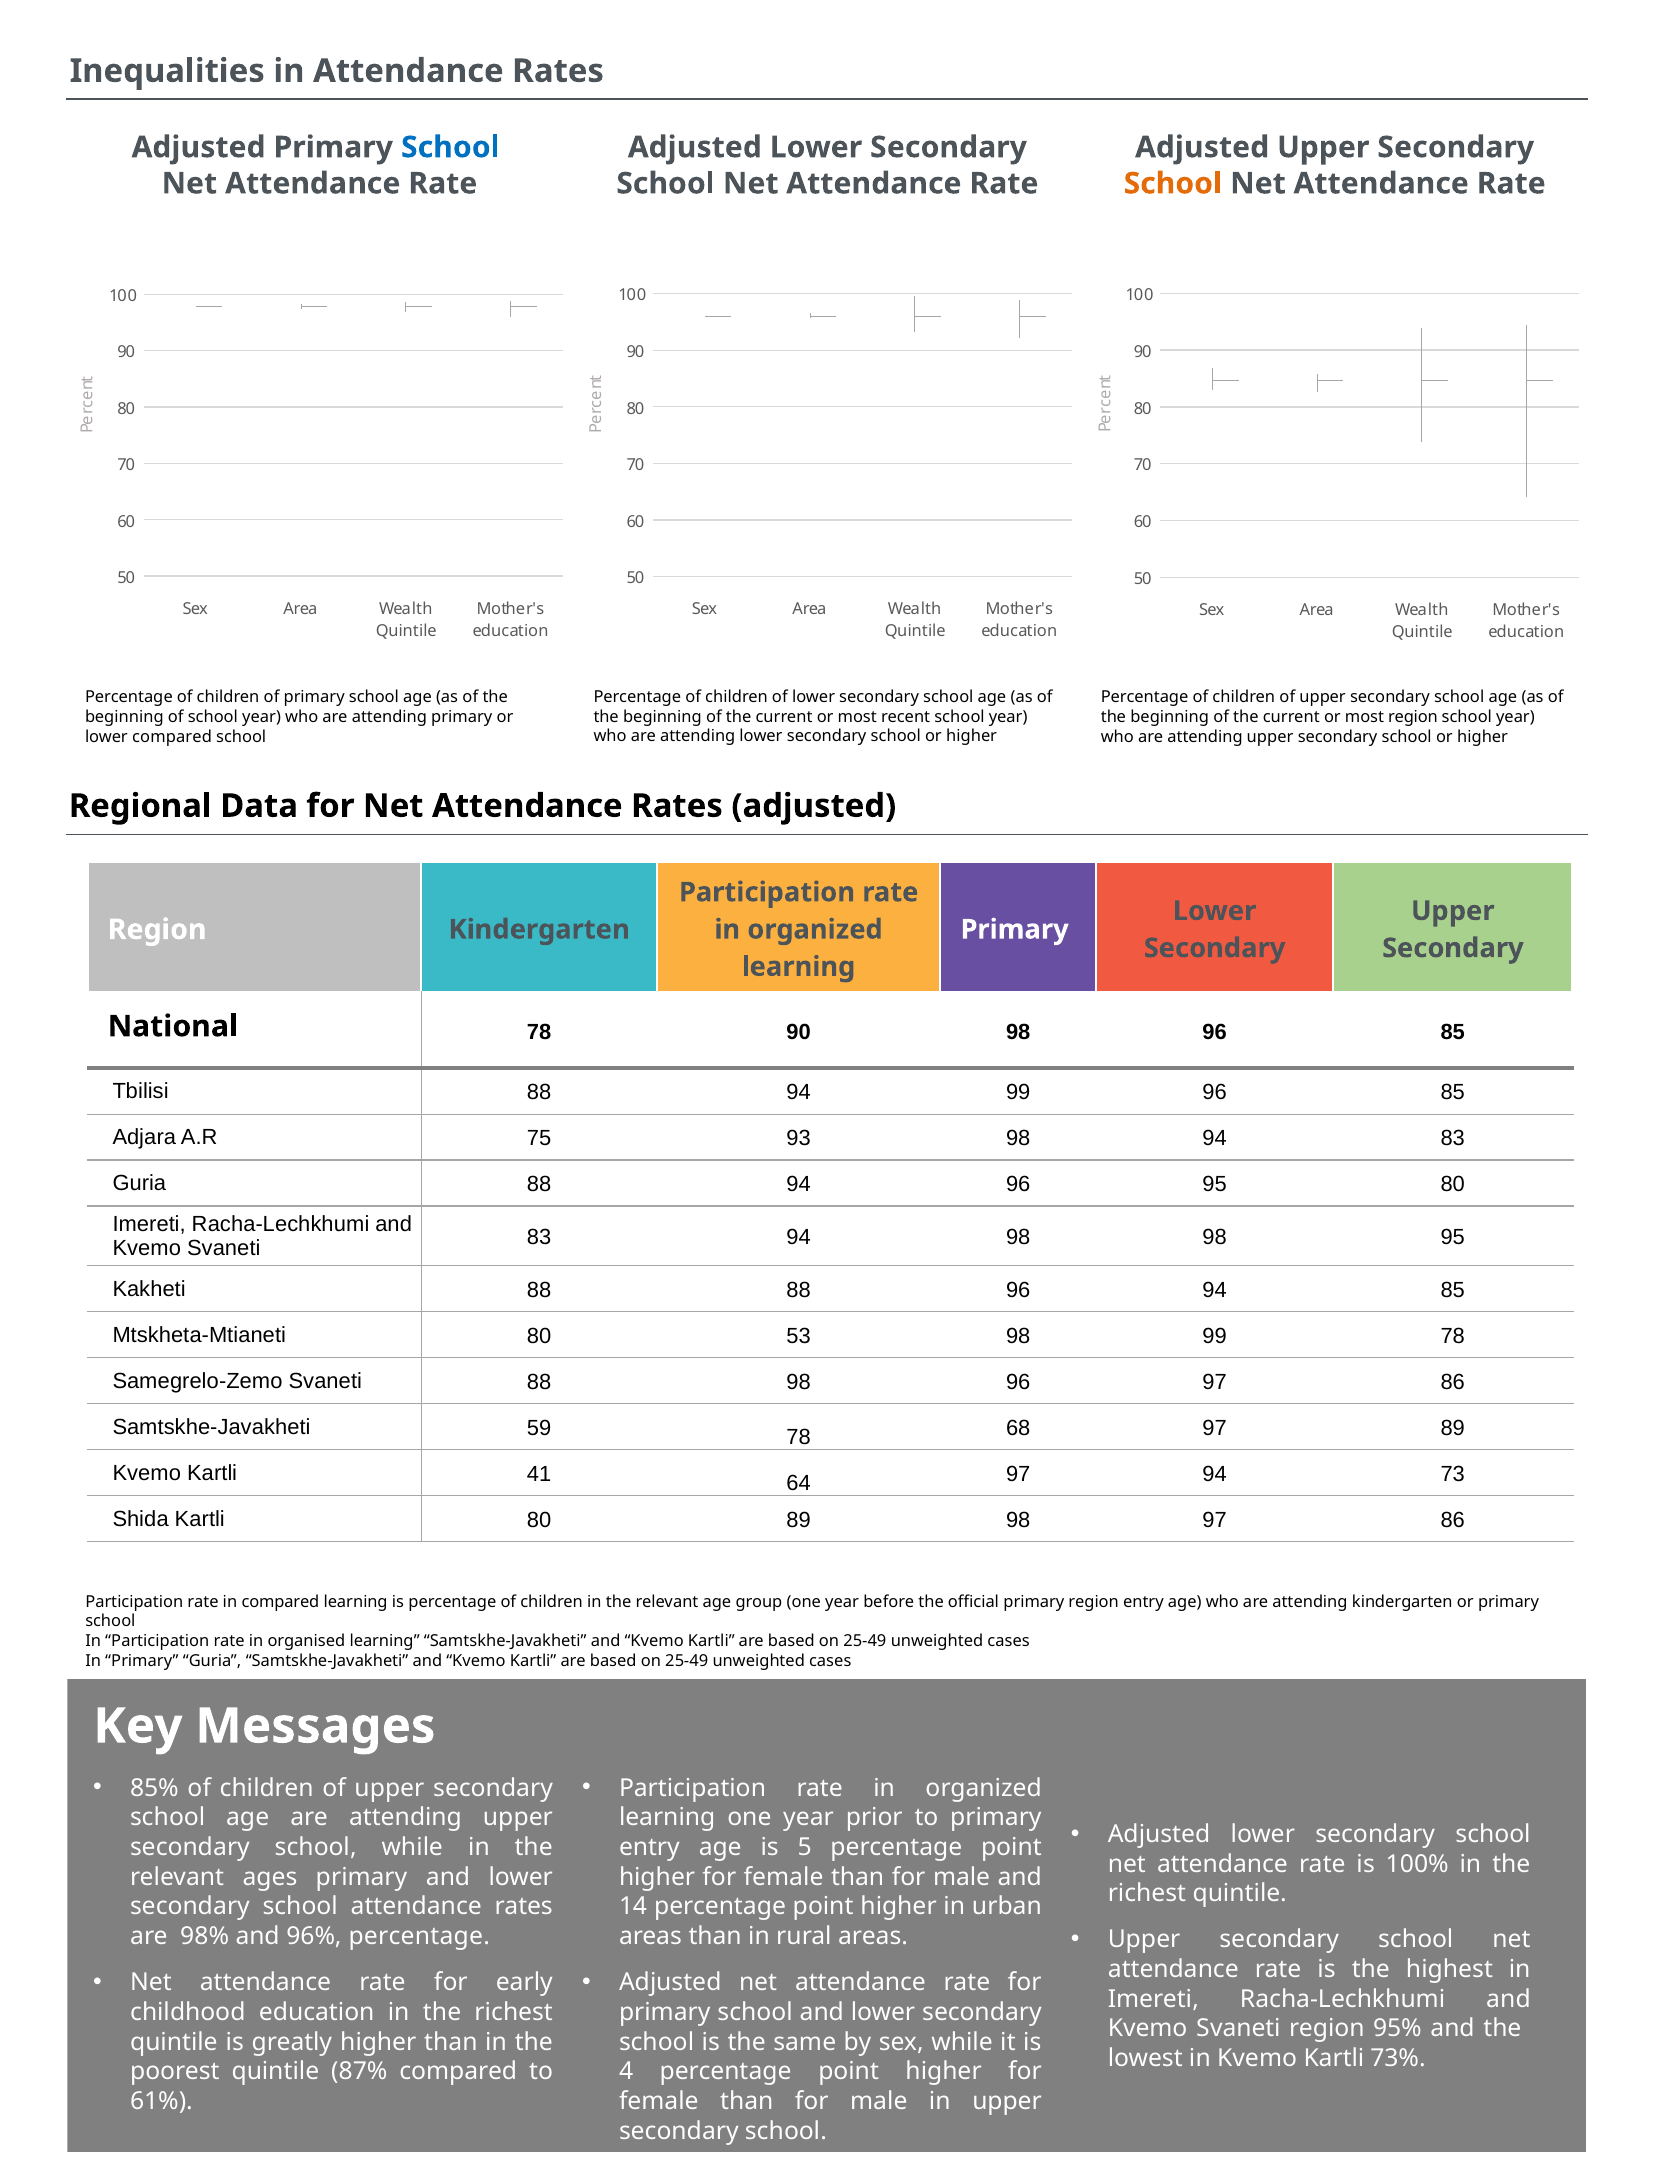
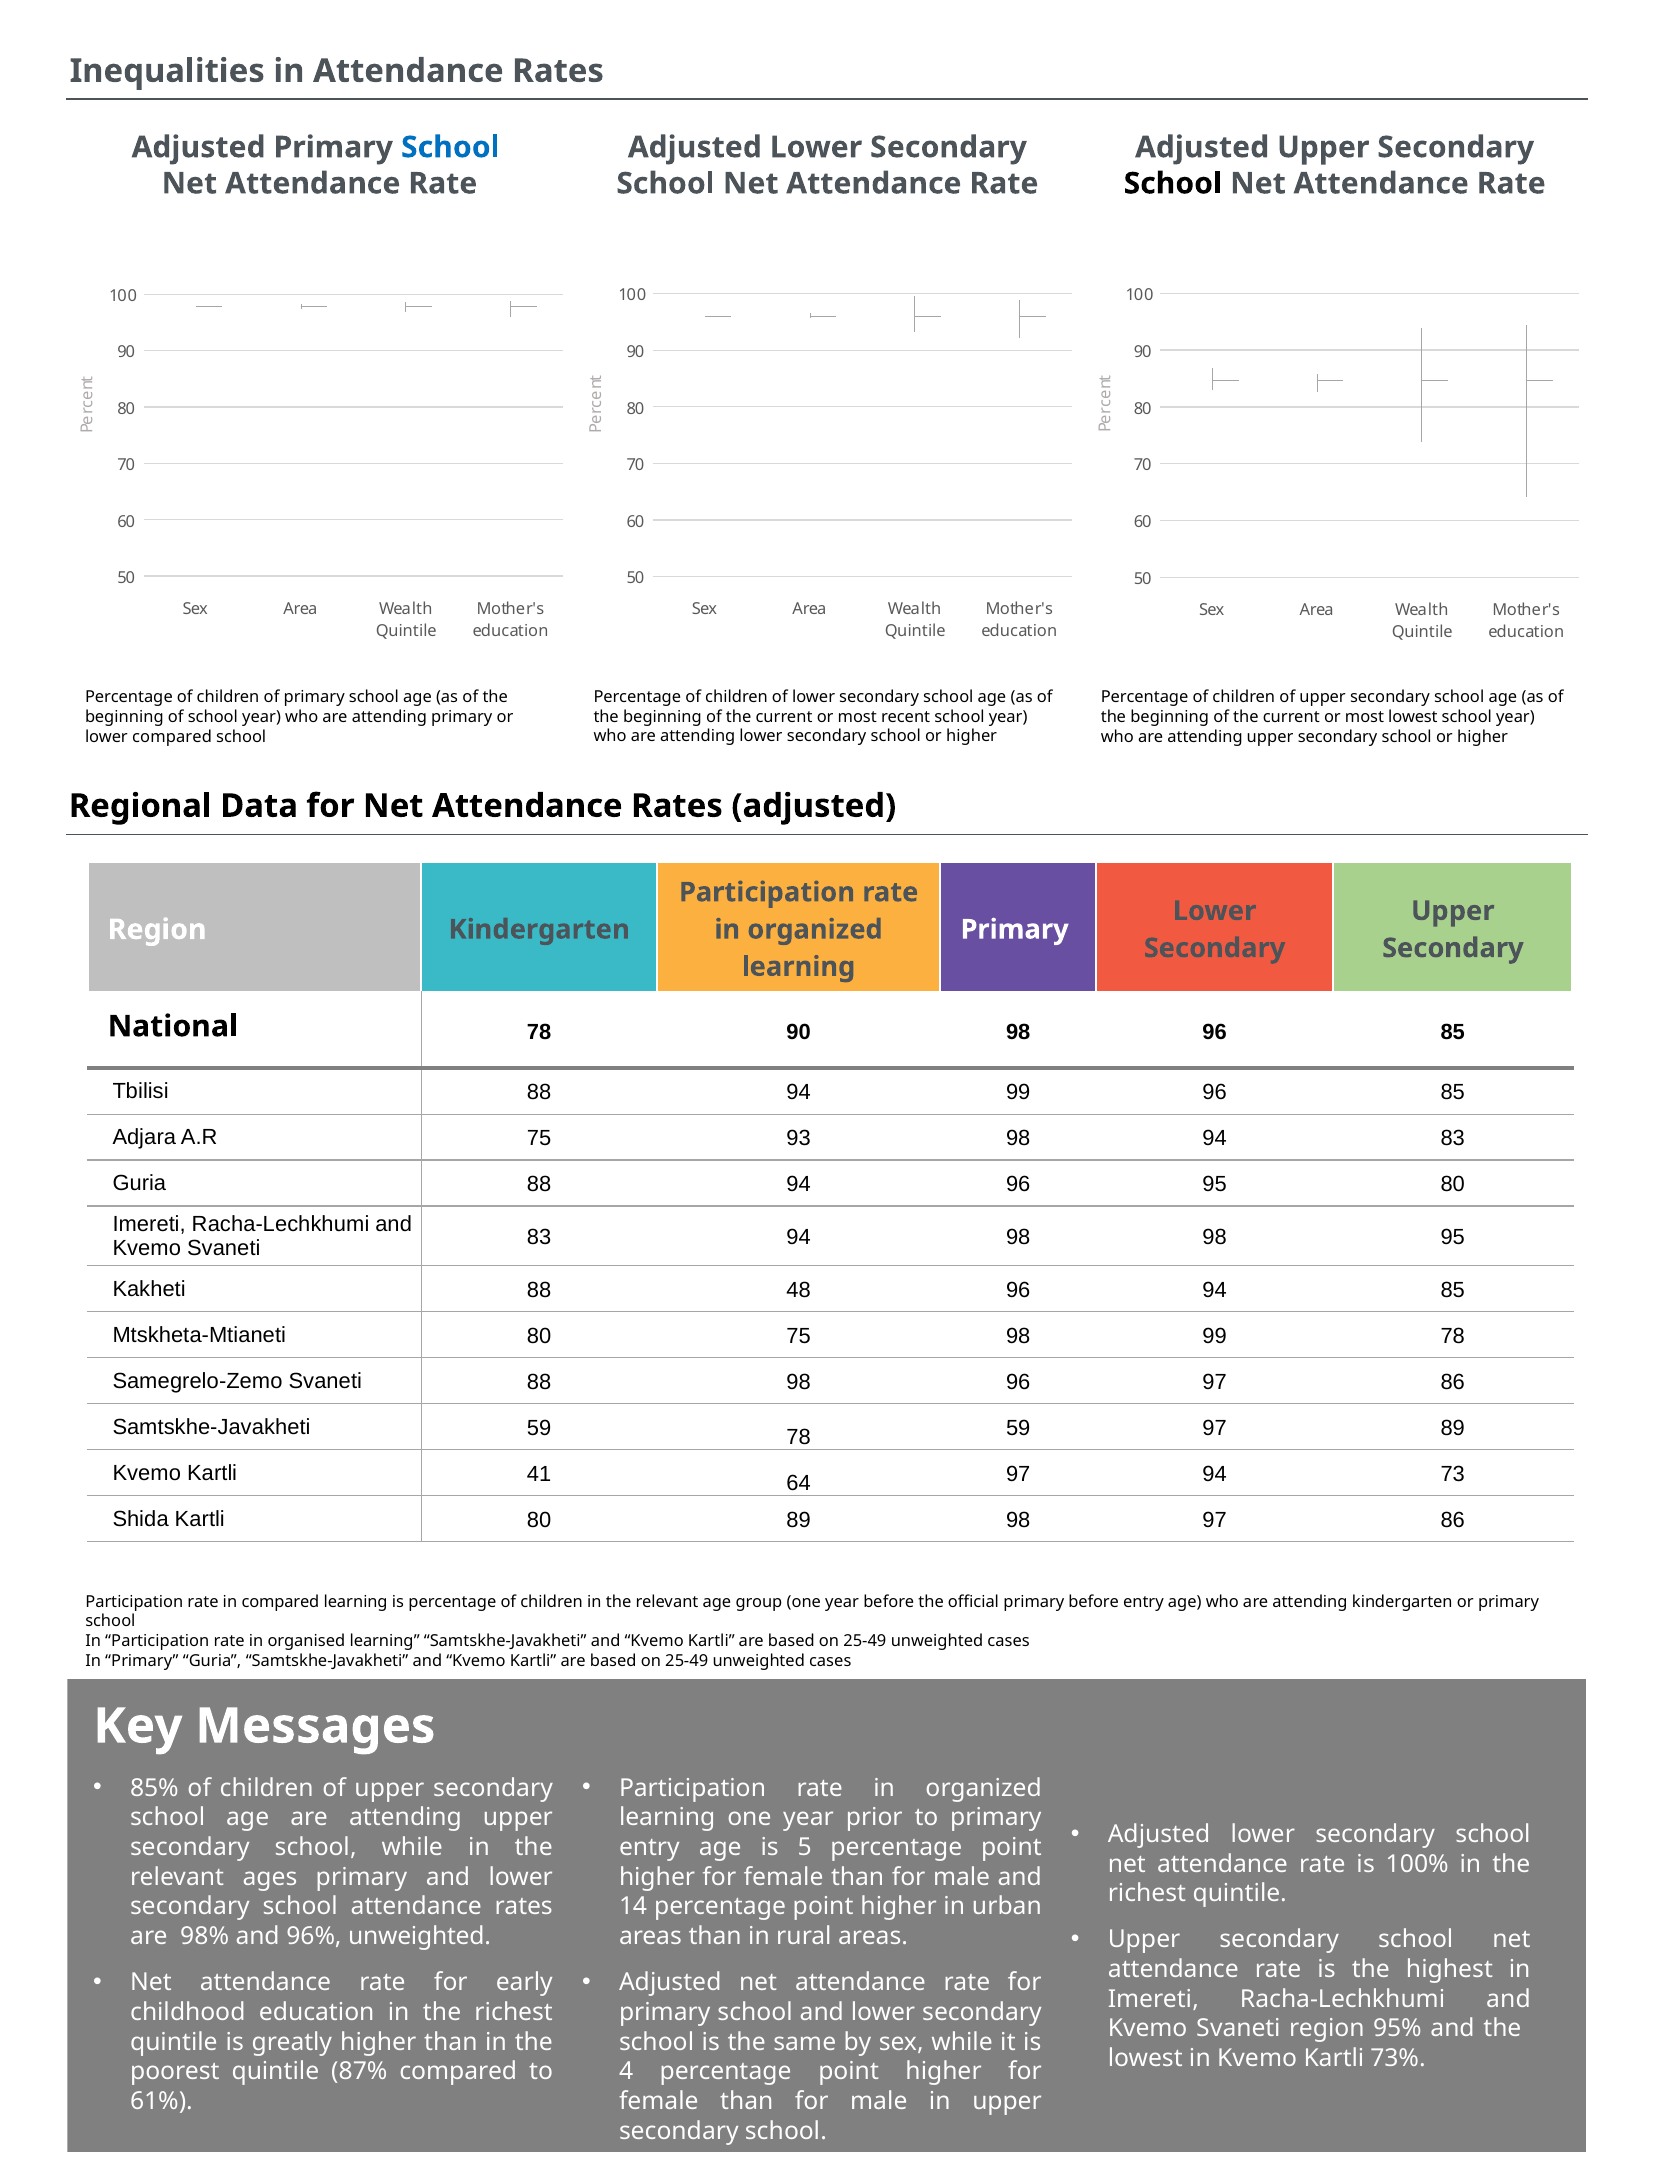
School colour: orange -> black (1173, 184)
most region: region -> lowest (1413, 717)
88 88: 88 -> 48 (799, 1291)
80 53: 53 -> 75 (799, 1336)
78 68: 68 -> 59 (1018, 1428)
primary region: region -> before (1094, 1602)
96% percentage: percentage -> unweighted (420, 1937)
